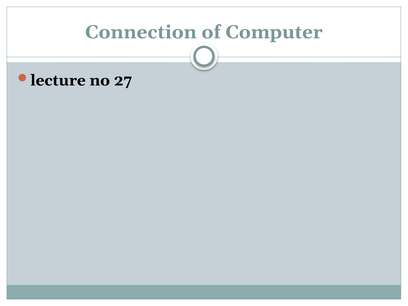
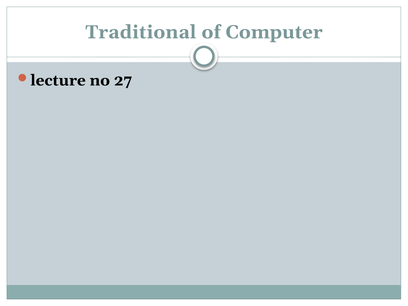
Connection: Connection -> Traditional (141, 32)
